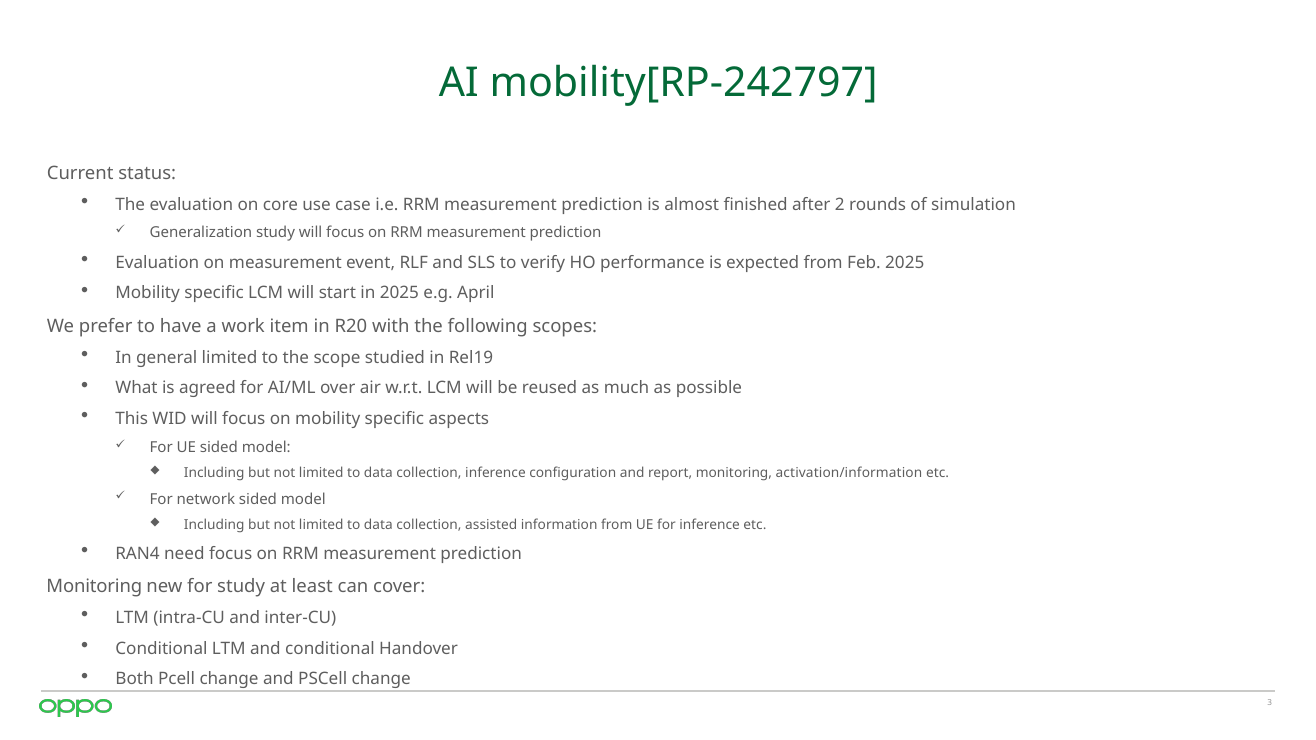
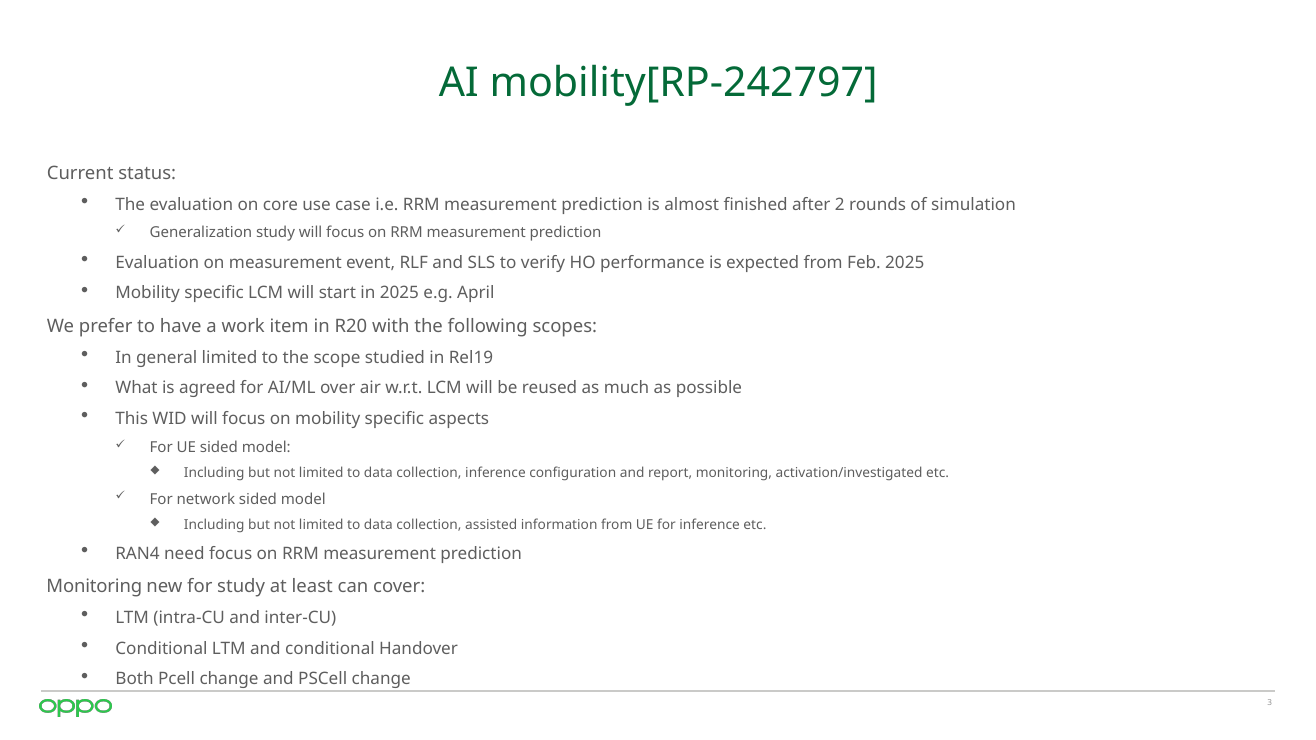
activation/information: activation/information -> activation/investigated (849, 473)
